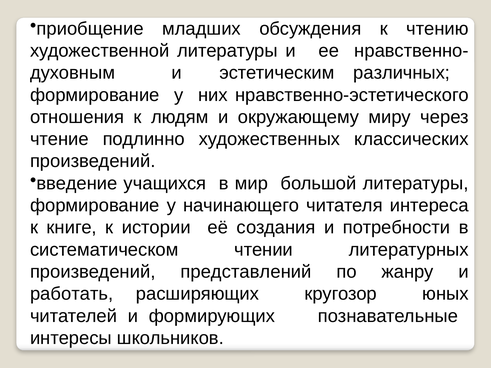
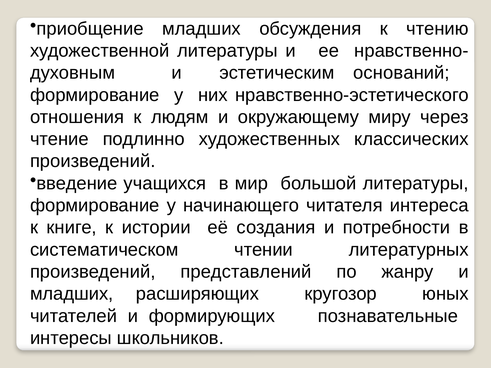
различных: различных -> оснований (402, 73)
работать: работать -> младших (72, 294)
